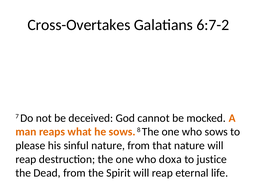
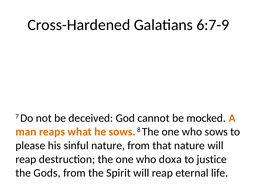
Cross-Overtakes: Cross-Overtakes -> Cross-Hardened (79, 25)
6:7-2: 6:7-2 -> 6:7-9 (213, 25)
Dead: Dead -> Gods (47, 173)
